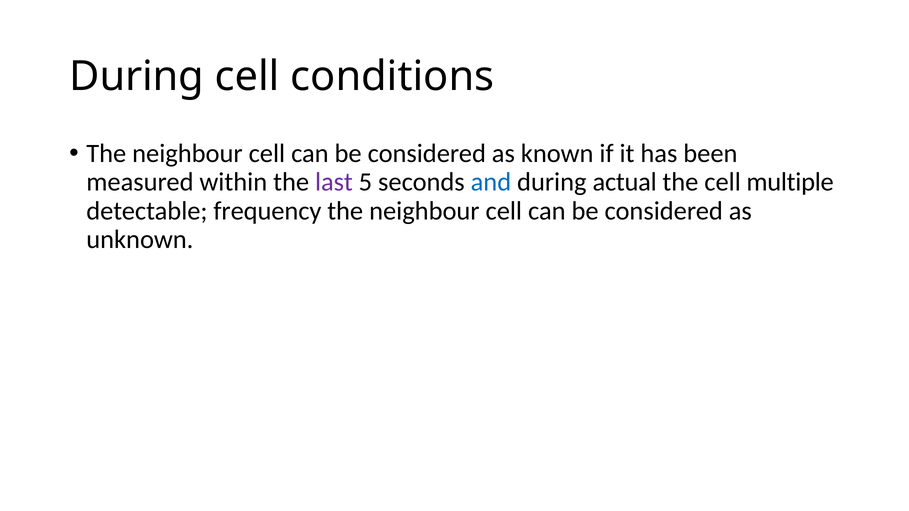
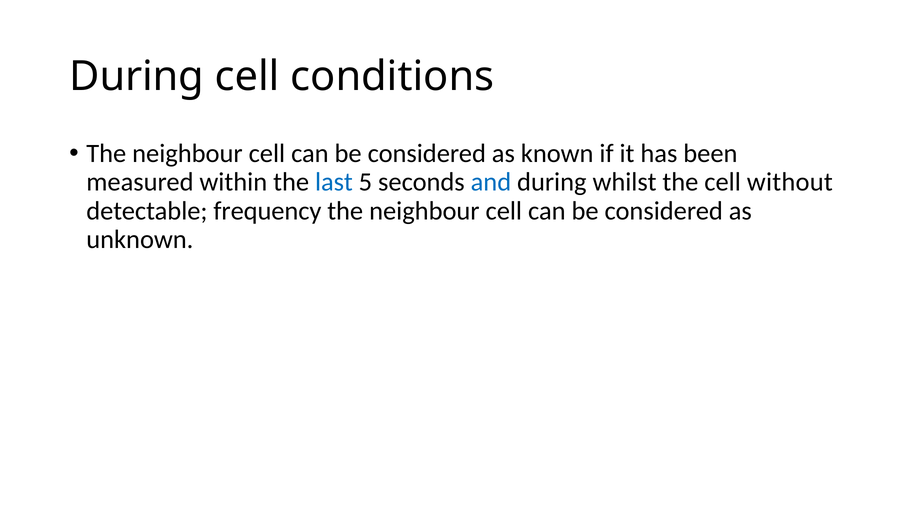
last colour: purple -> blue (334, 182)
actual: actual -> whilst (625, 182)
multiple: multiple -> without (790, 182)
